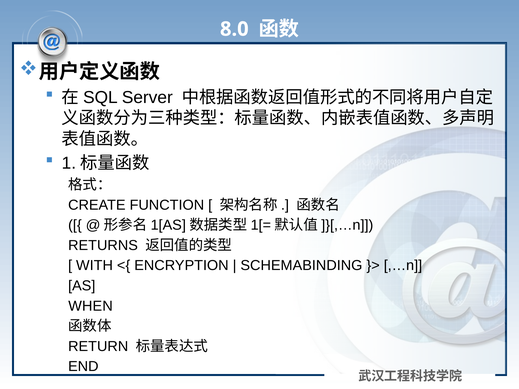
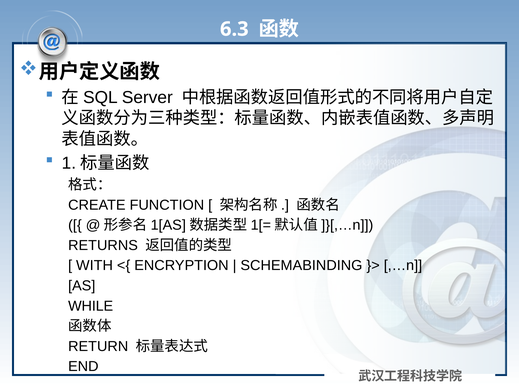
8.0: 8.0 -> 6.3 (234, 29)
WHEN: WHEN -> WHILE (91, 306)
